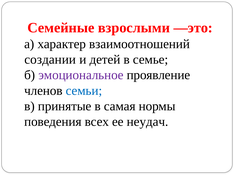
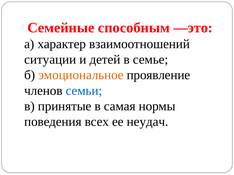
взрослыми: взрослыми -> способным (134, 28)
создании: создании -> ситуации (50, 60)
эмоциональное colour: purple -> orange (81, 75)
